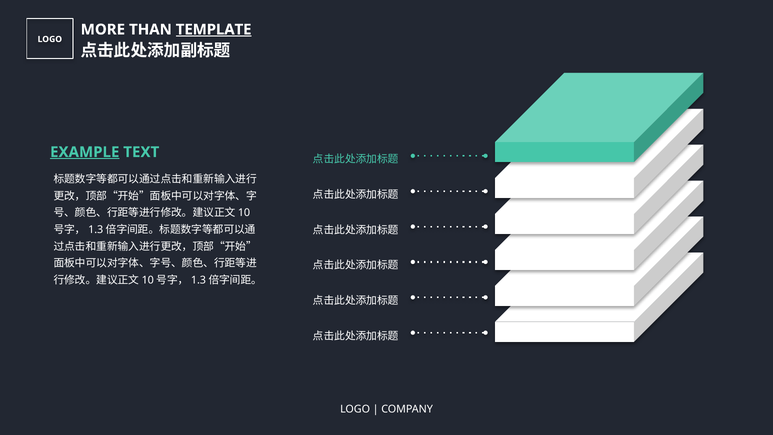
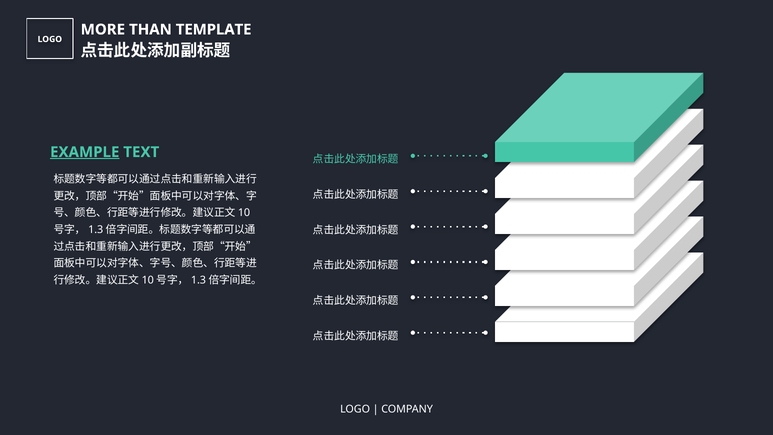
TEMPLATE underline: present -> none (214, 30)
